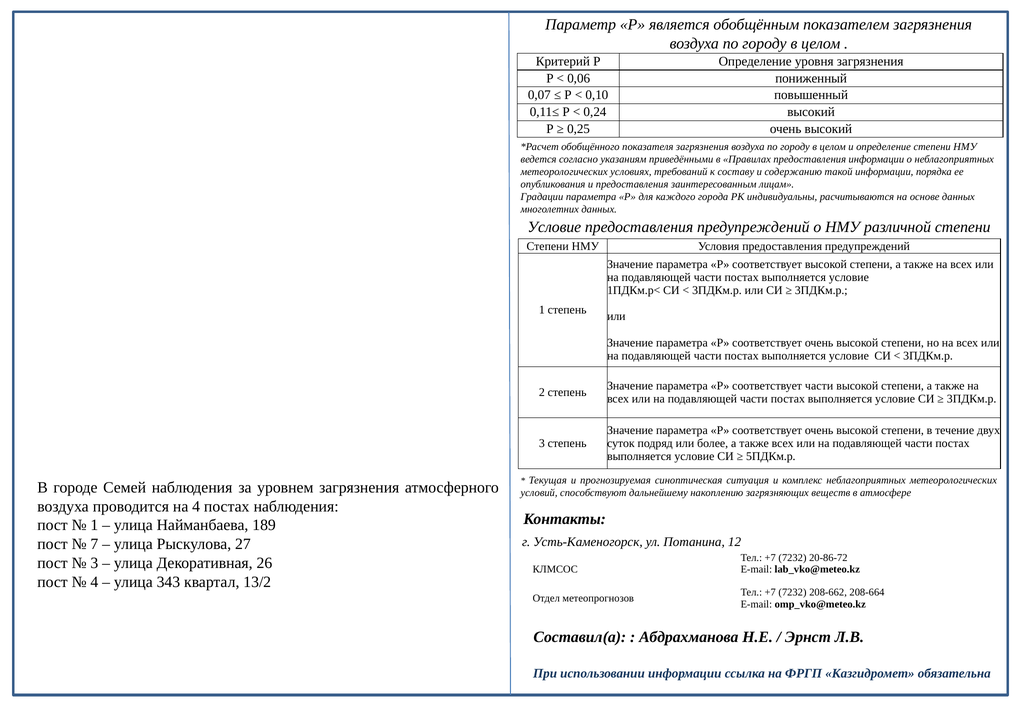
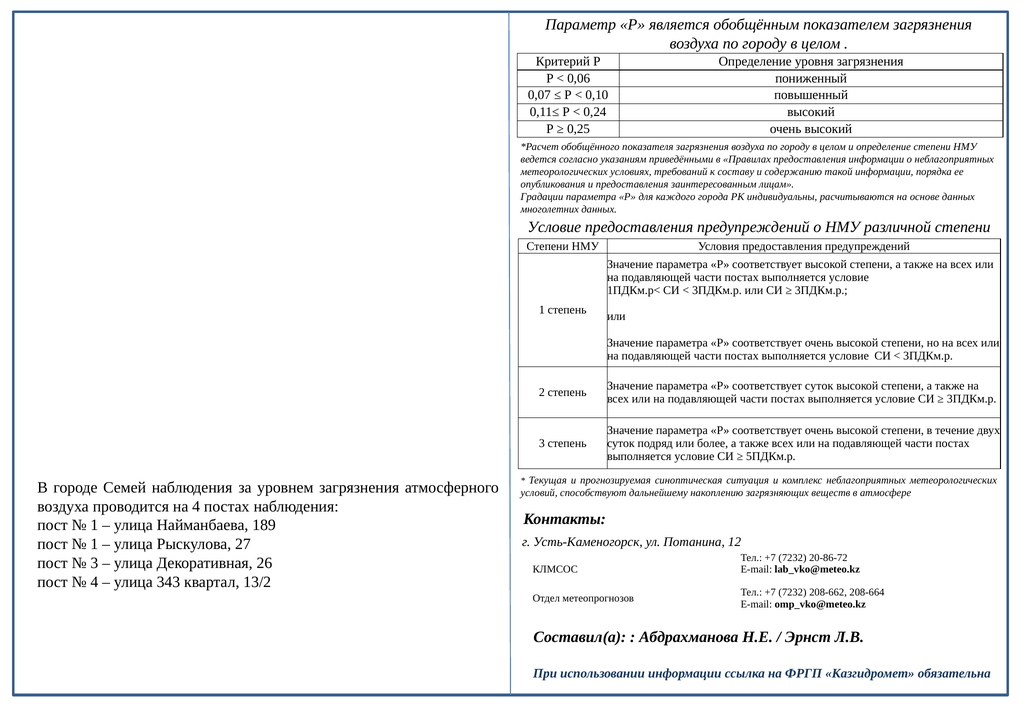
соответствует части: части -> суток (819, 386)
7: 7 -> 1 (94, 544)
